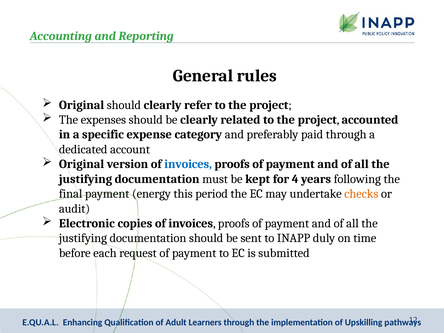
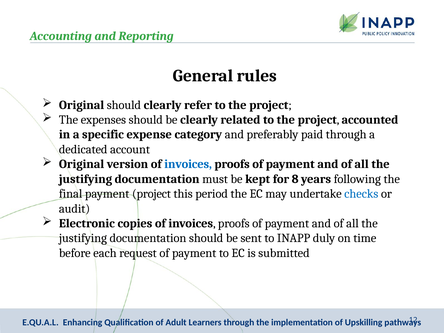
4: 4 -> 8 (295, 179)
payment energy: energy -> project (151, 194)
checks colour: orange -> blue (361, 194)
